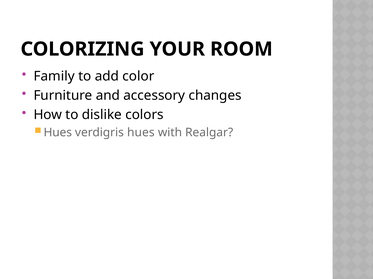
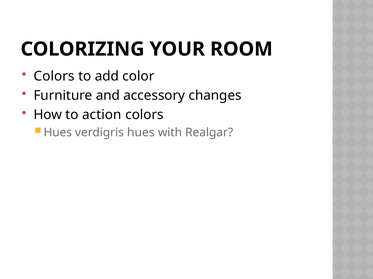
Family: Family -> Colors (54, 77)
dislike: dislike -> action (102, 115)
